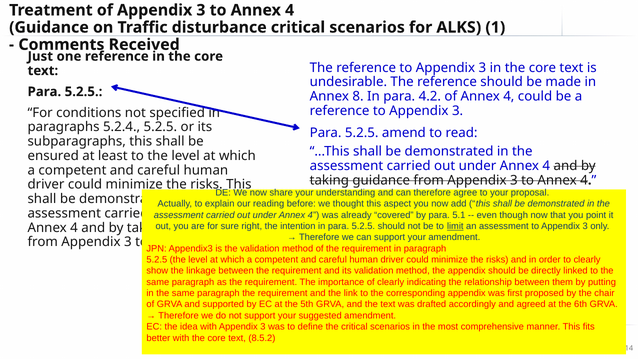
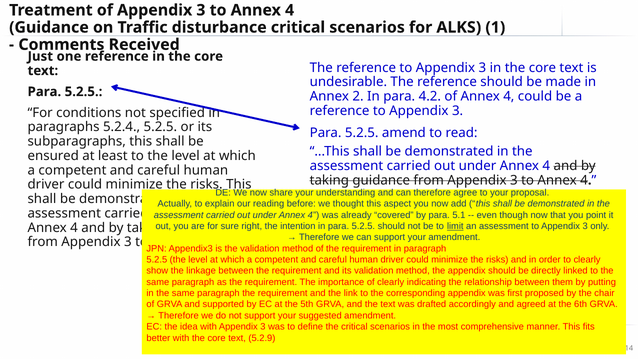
8: 8 -> 2 (358, 96)
8.5.2: 8.5.2 -> 5.2.9 (262, 338)
